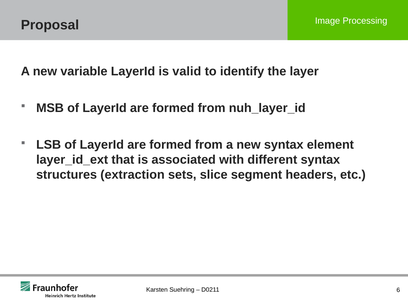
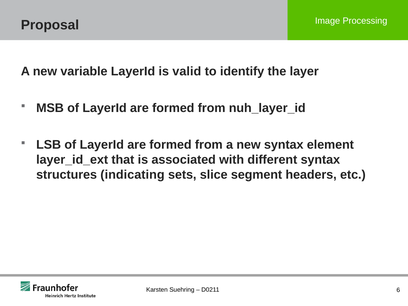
extraction: extraction -> indicating (132, 175)
